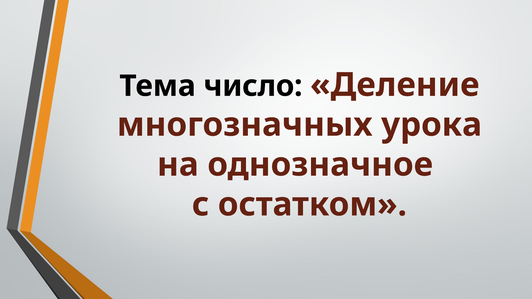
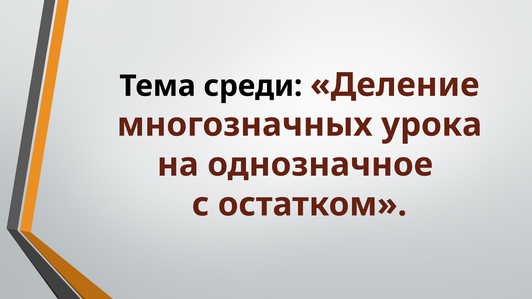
число: число -> среди (253, 86)
